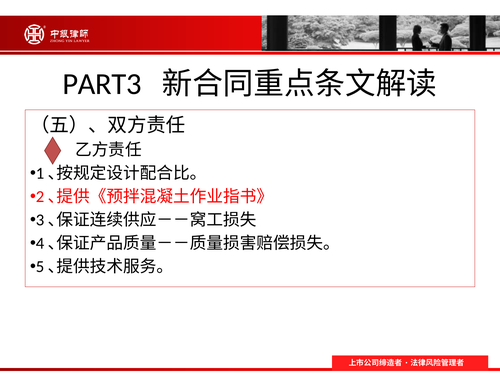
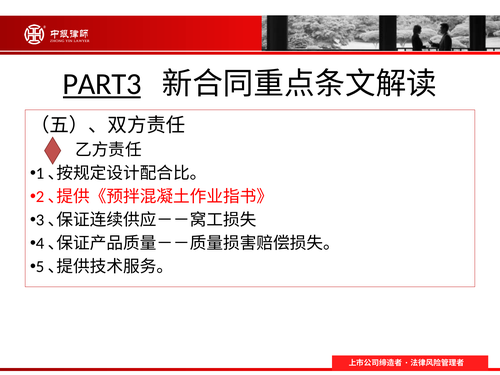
PART3 underline: none -> present (102, 84)
